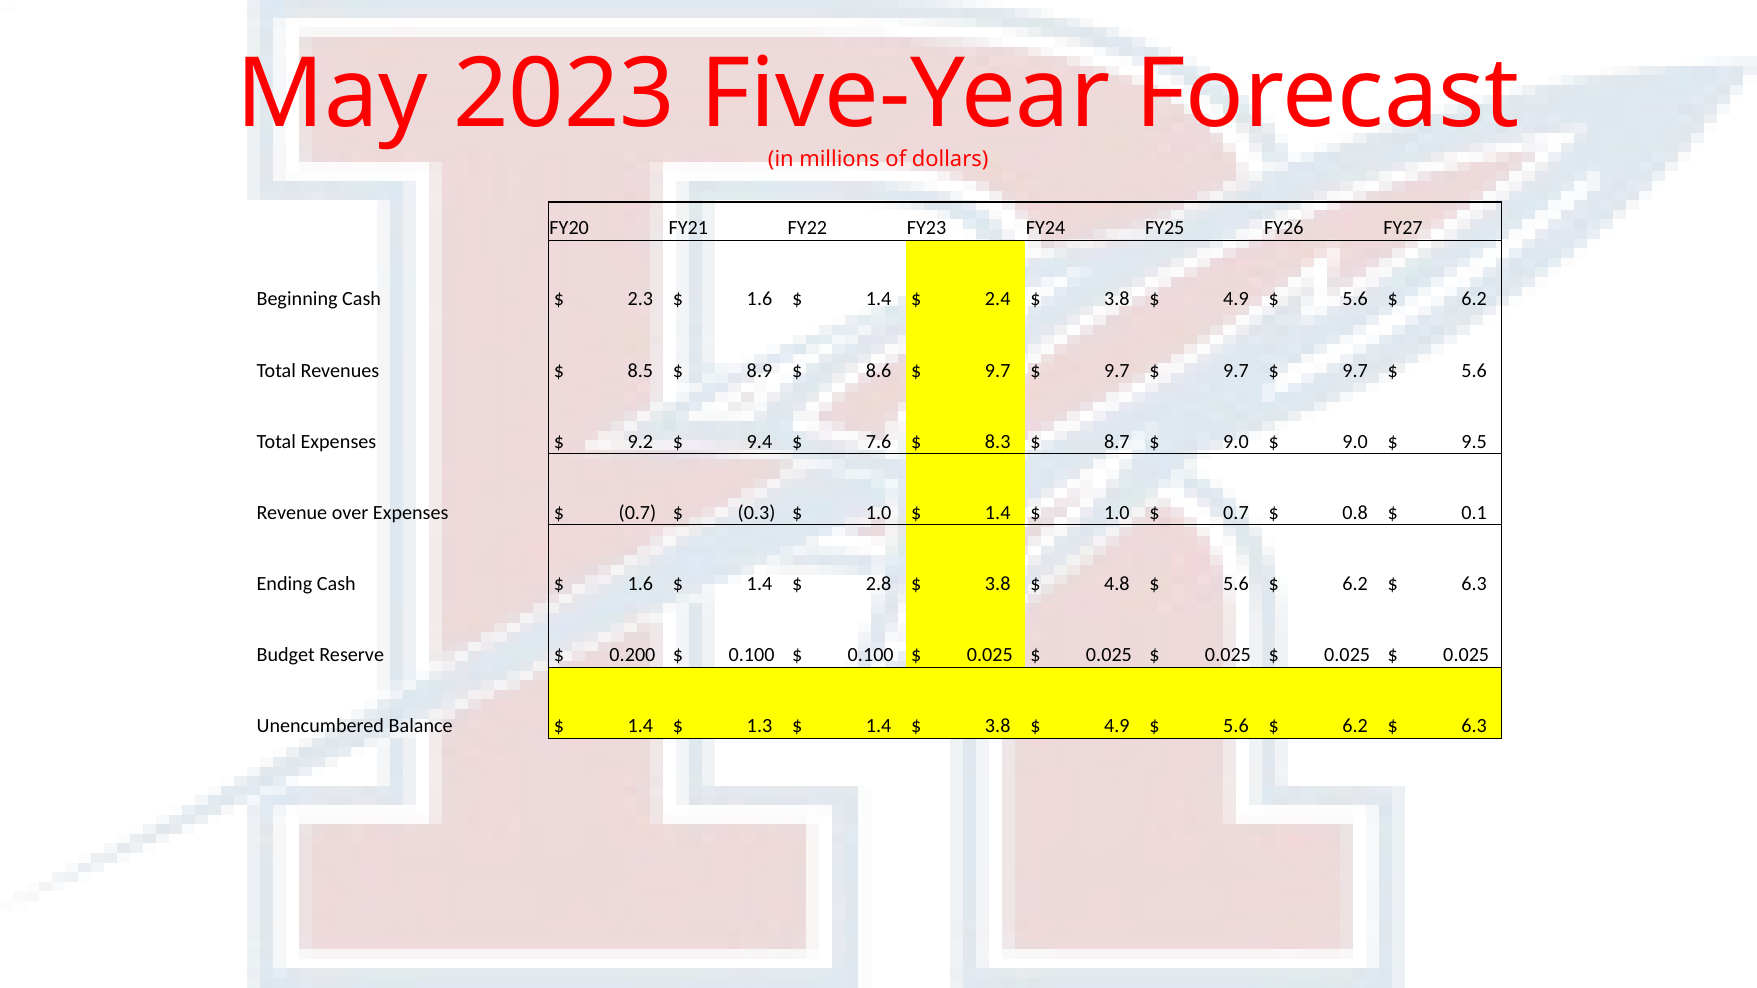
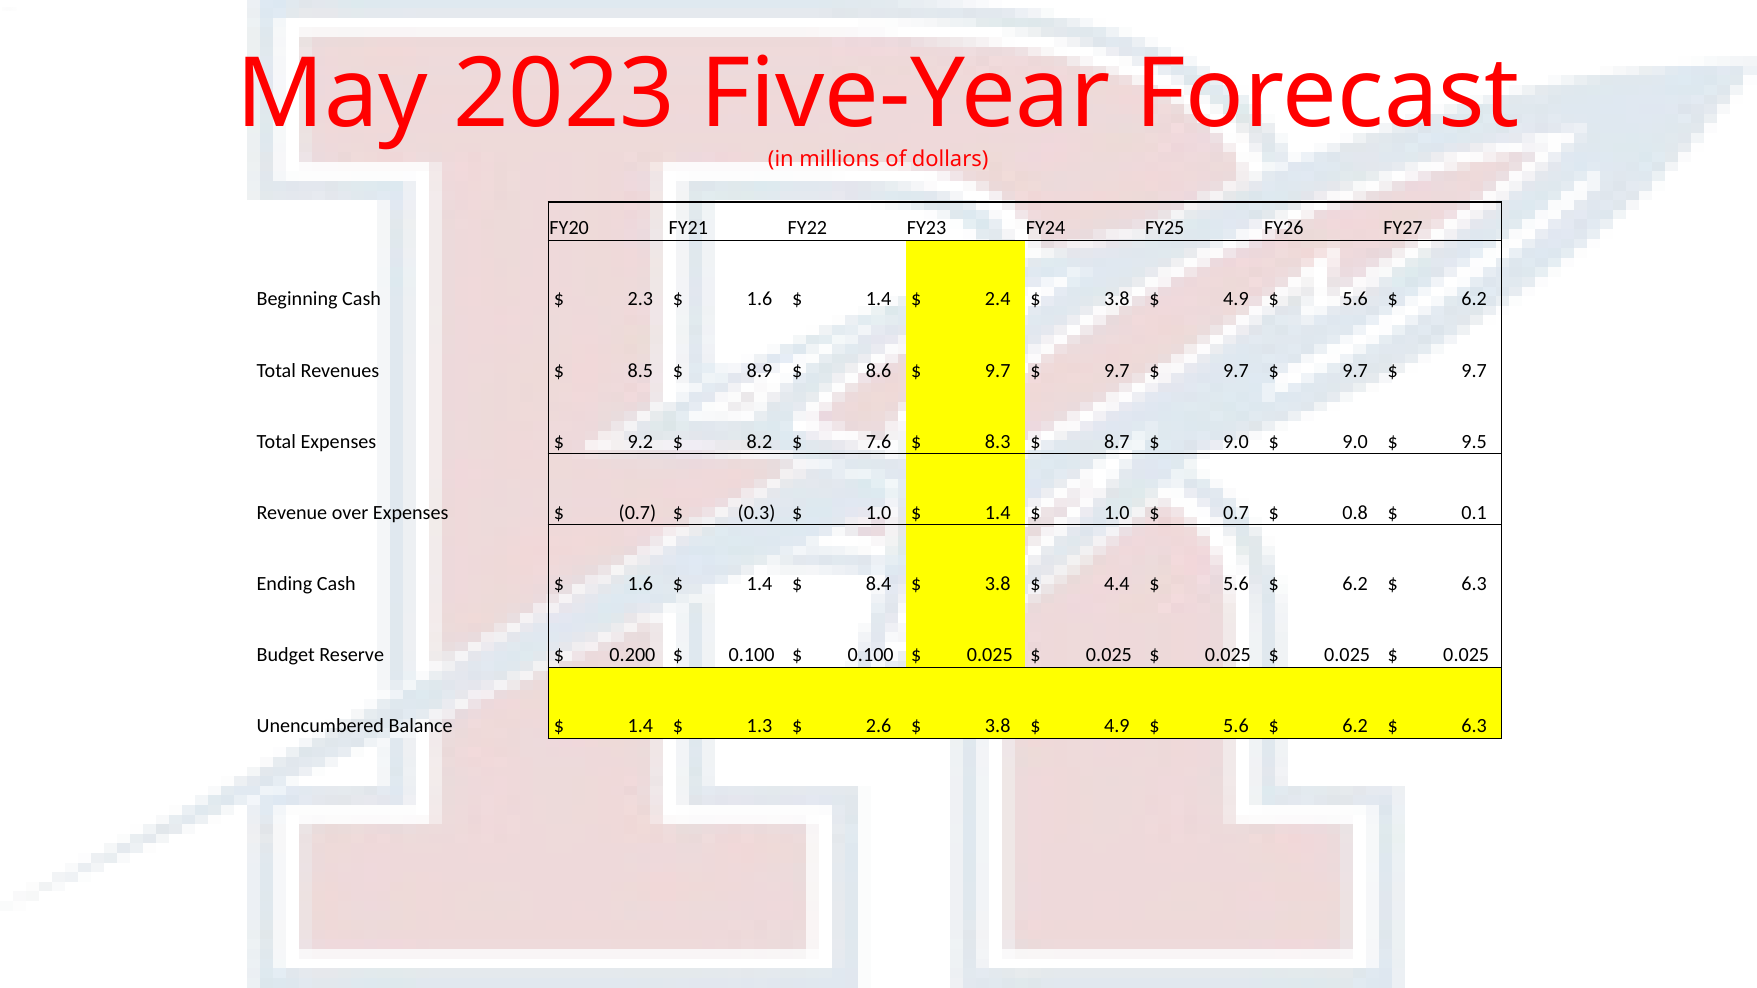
5.6: 5.6 -> 9.7 (1474, 371)
9.4: 9.4 -> 8.2 (759, 442)
2.8: 2.8 -> 8.4 (879, 584)
4.8: 4.8 -> 4.4 (1117, 584)
1.4: 1.4 -> 2.6 (879, 726)
